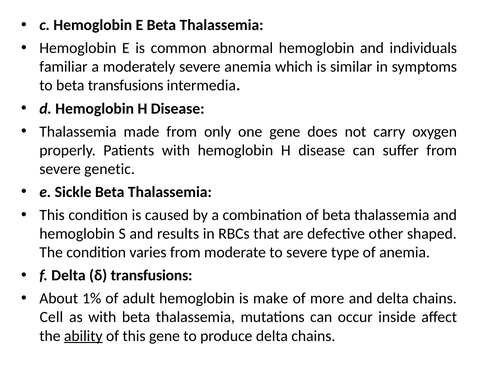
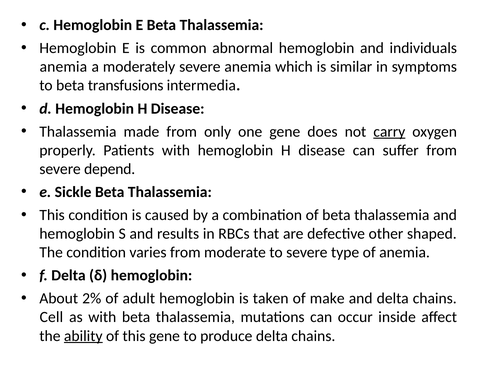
familiar: familiar -> anemia (63, 67)
carry underline: none -> present (389, 131)
genetic: genetic -> depend (110, 169)
δ transfusions: transfusions -> hemoglobin (151, 275)
1%: 1% -> 2% (92, 298)
make: make -> taken (271, 298)
more: more -> make (327, 298)
